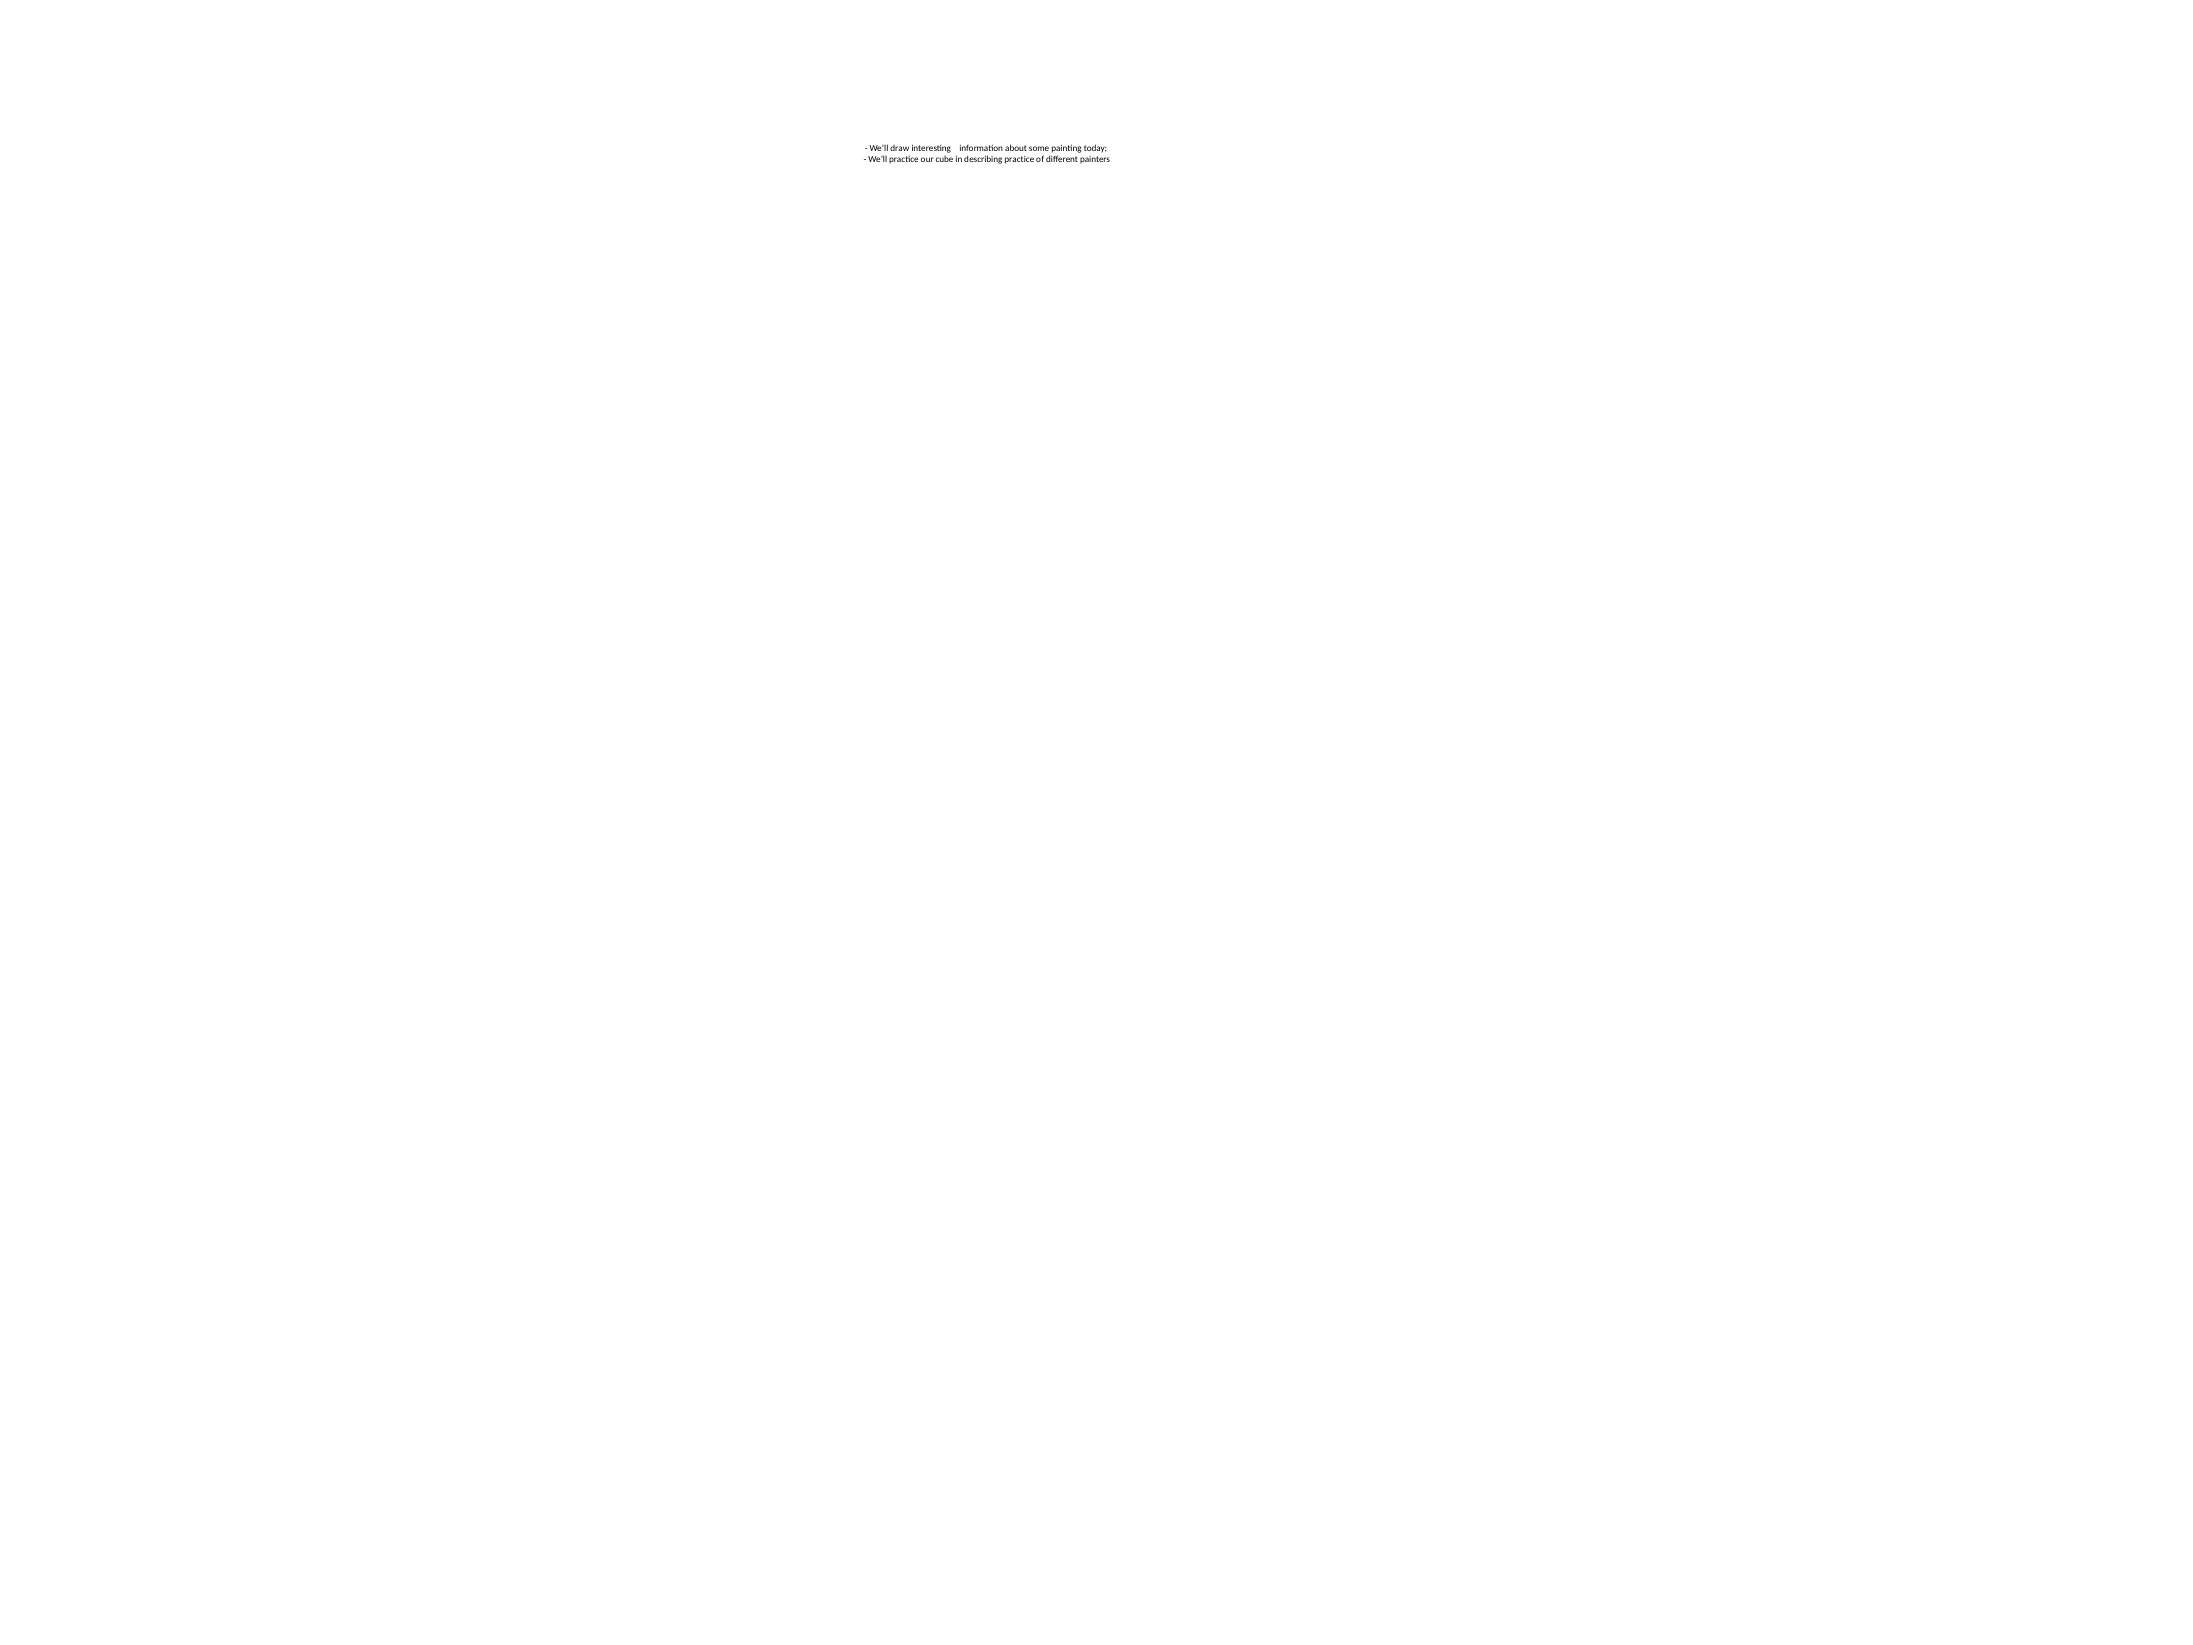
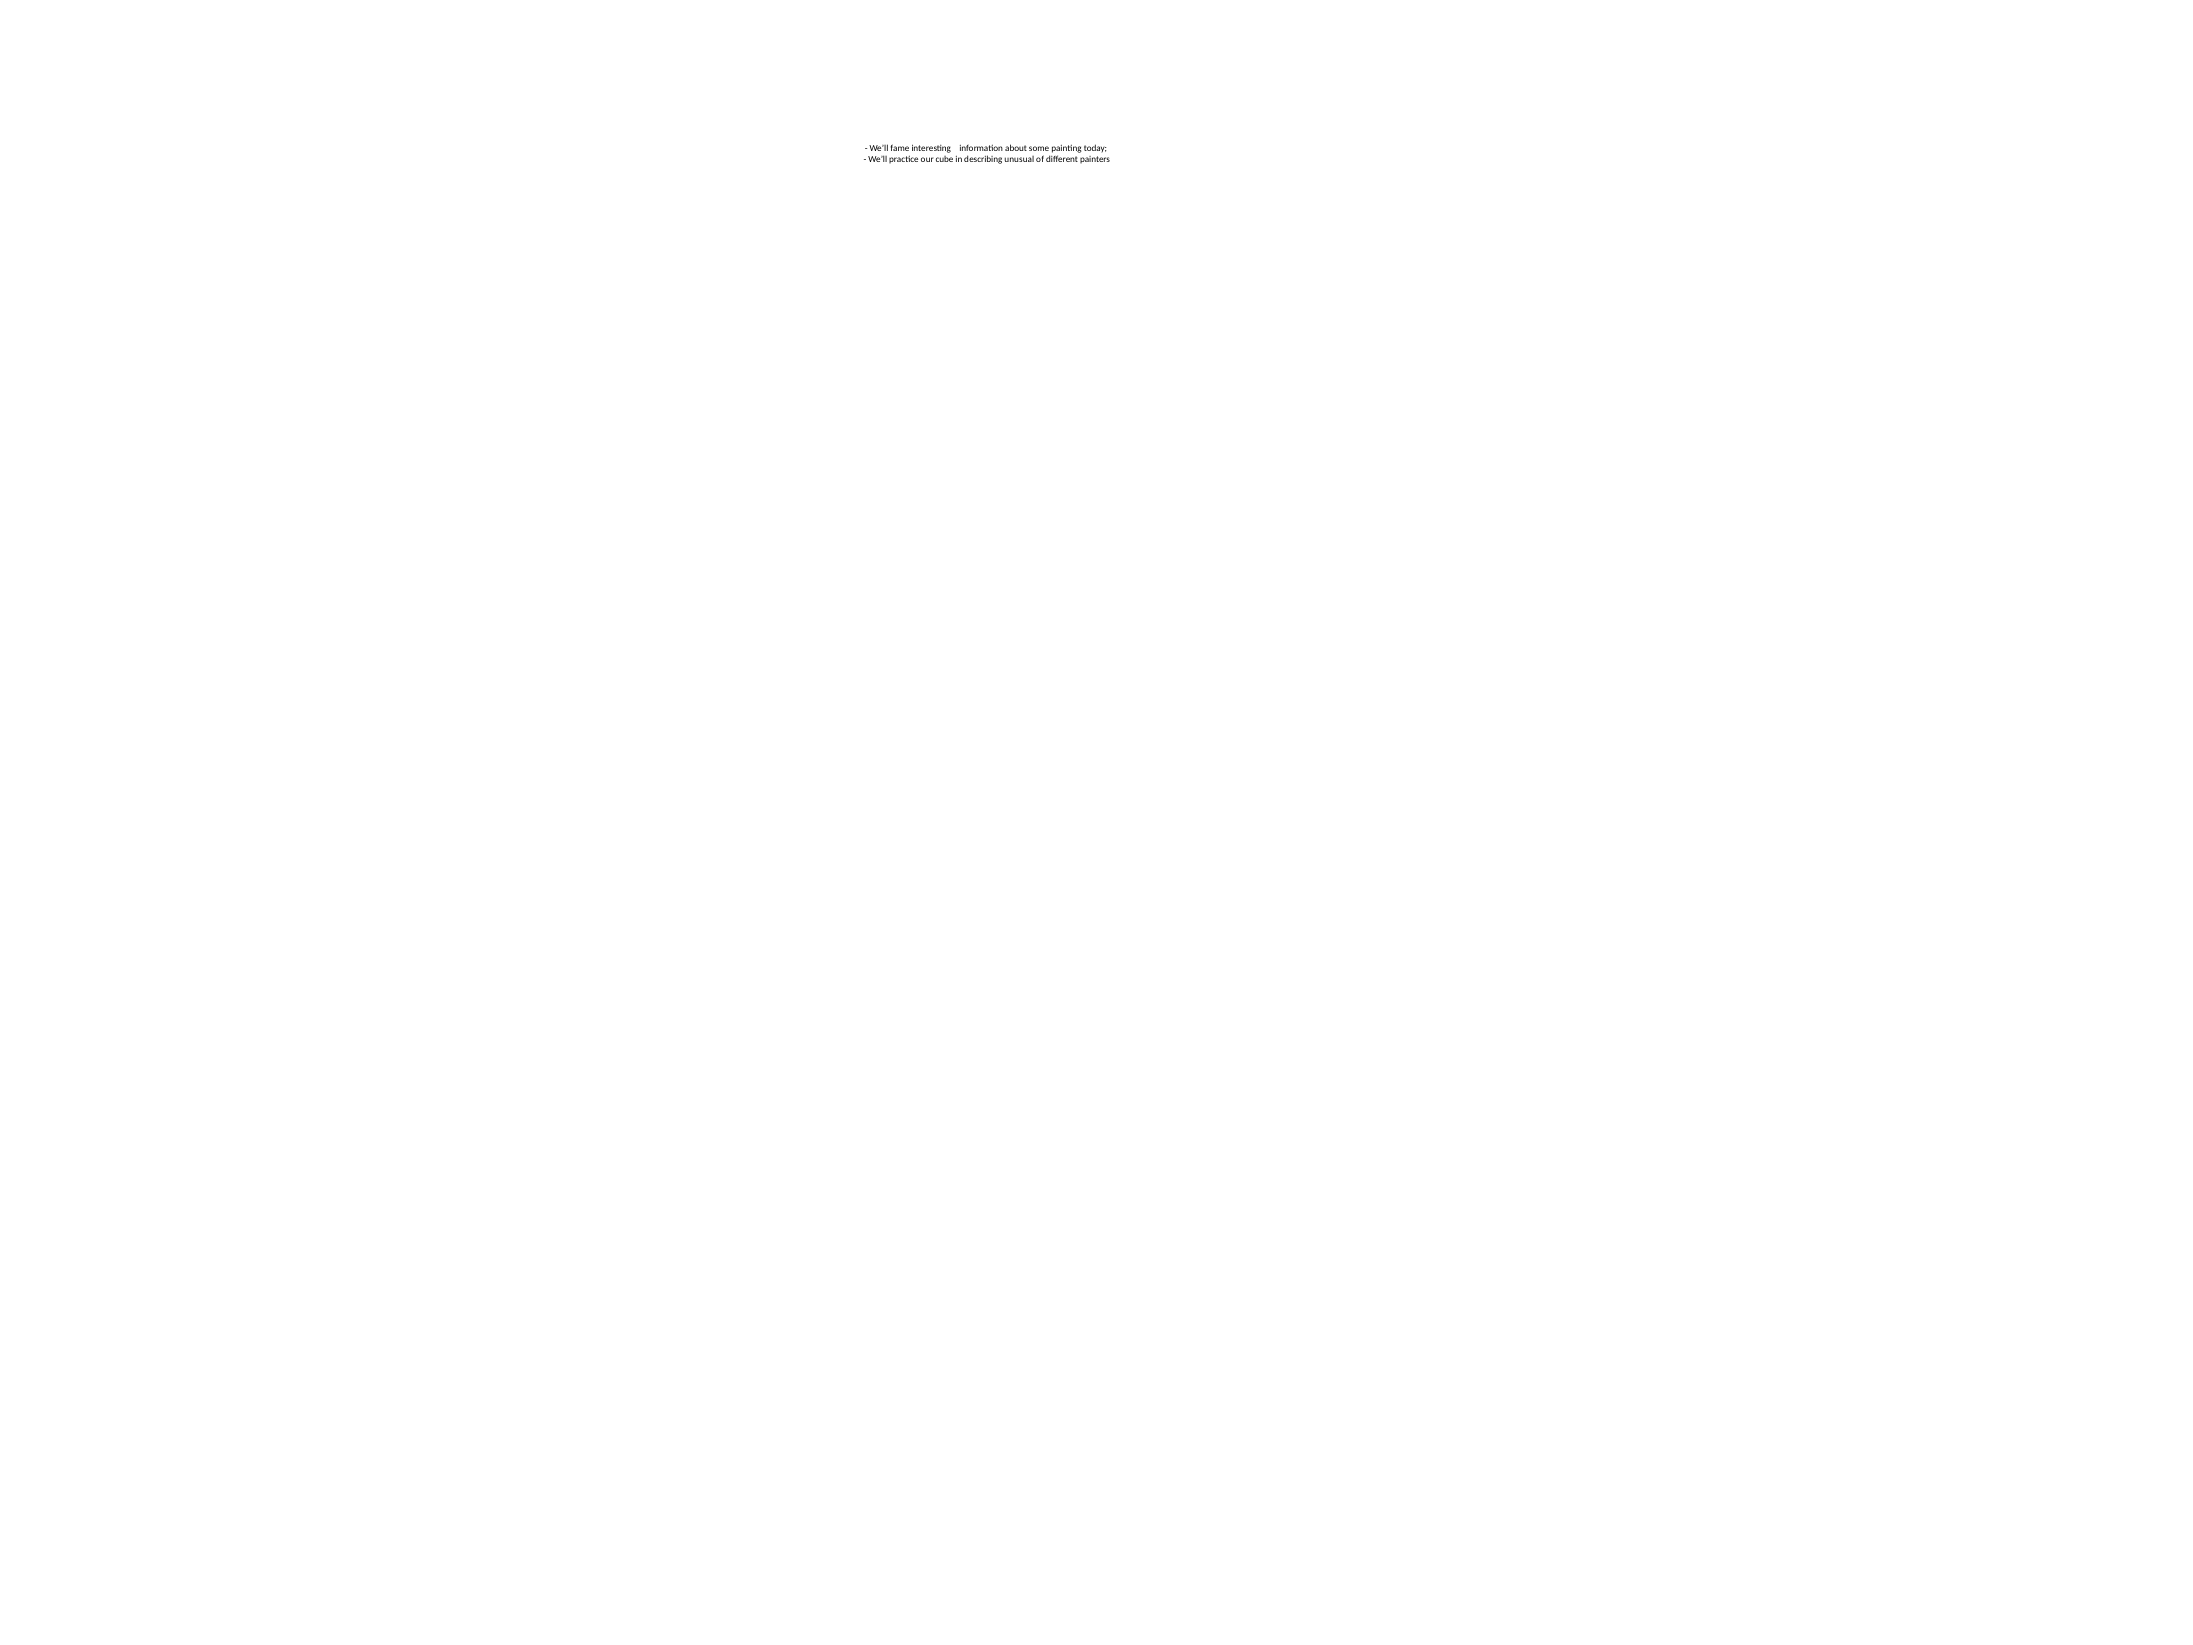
draw: draw -> fame (900, 149)
describing practice: practice -> unusual (1019, 160)
